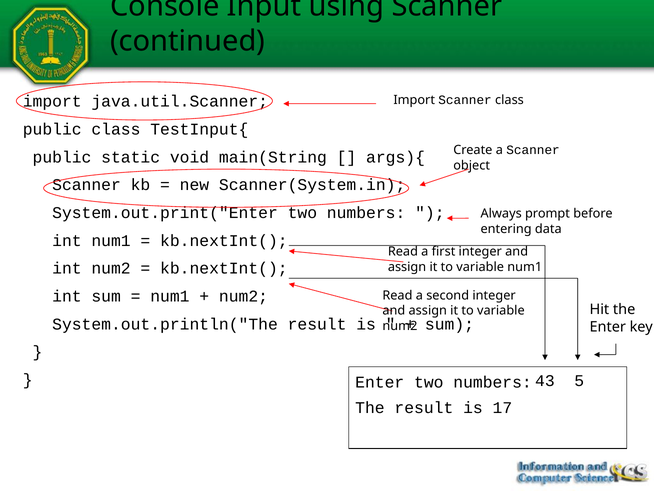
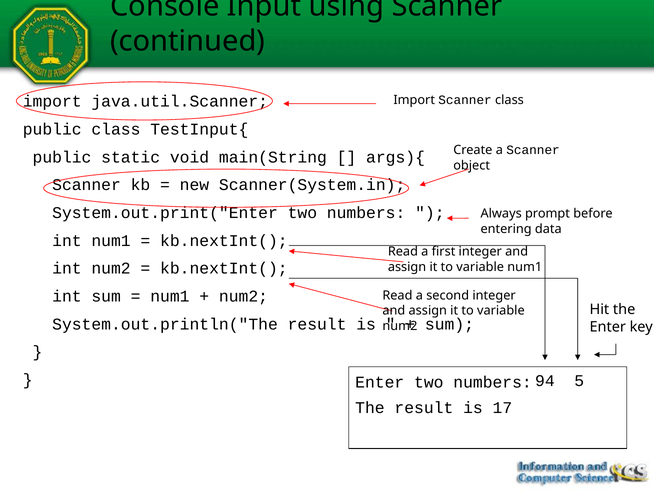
43: 43 -> 94 (545, 380)
